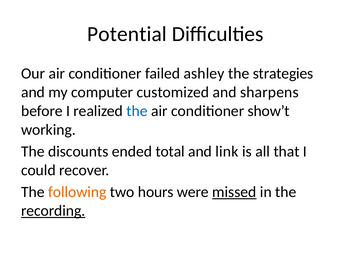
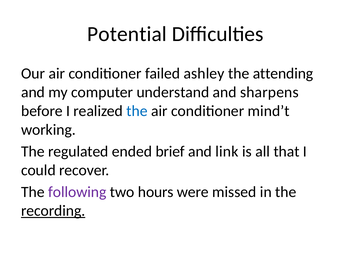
strategies: strategies -> attending (283, 74)
customized: customized -> understand (173, 92)
show’t: show’t -> mind’t (269, 111)
discounts: discounts -> regulated (78, 152)
total: total -> brief (170, 152)
following colour: orange -> purple (77, 192)
missed underline: present -> none (234, 192)
